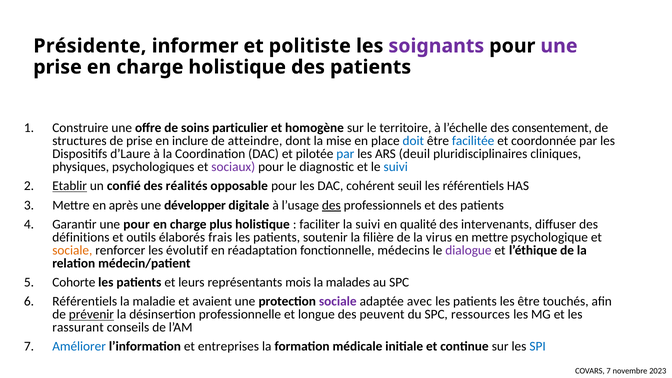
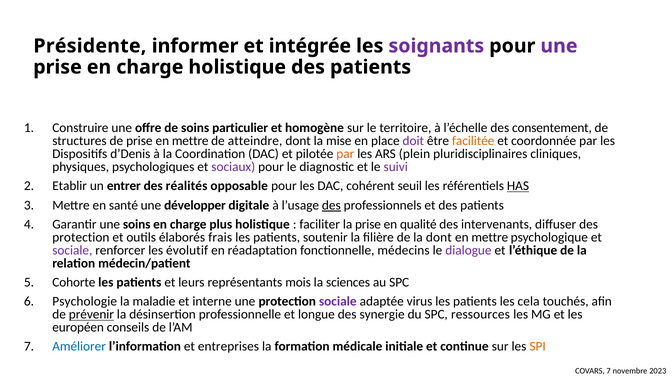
politiste: politiste -> intégrée (310, 46)
prise en inclure: inclure -> mettre (190, 141)
doit colour: blue -> purple (413, 141)
facilitée colour: blue -> orange (473, 141)
d’Laure: d’Laure -> d’Denis (130, 154)
par colour: blue -> orange (345, 154)
deuil: deuil -> plein (414, 154)
suivi colour: blue -> purple (396, 167)
Etablir underline: present -> none (70, 186)
confié: confié -> entrer (124, 186)
HAS underline: none -> present (518, 186)
après: après -> santé (123, 205)
une pour: pour -> soins (137, 224)
la suivi: suivi -> prise (368, 224)
définitions: définitions -> protection (81, 237)
la virus: virus -> dont (439, 237)
sociale colour: orange -> purple (72, 250)
malades: malades -> sciences (348, 282)
Référentiels: Référentiels -> Psychologie (85, 302)
avaient: avaient -> interne (212, 302)
avec: avec -> virus (420, 302)
les être: être -> cela (529, 302)
peuvent: peuvent -> synergie (382, 314)
rassurant: rassurant -> européen (78, 327)
SPI colour: blue -> orange (538, 347)
